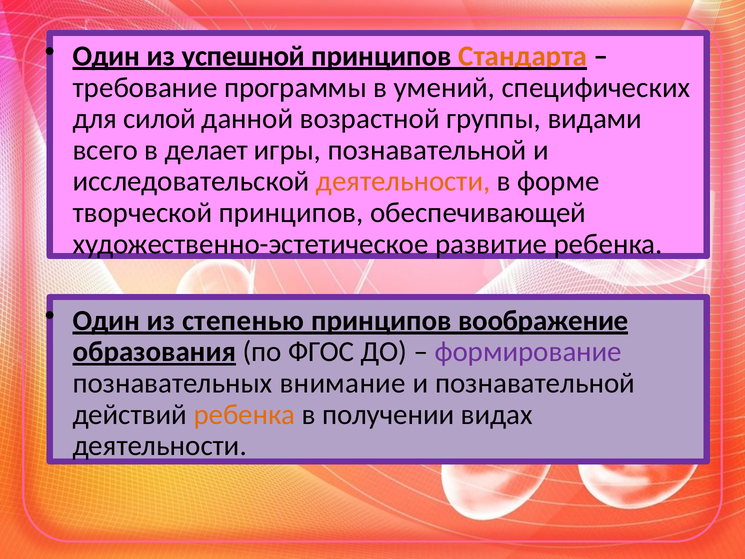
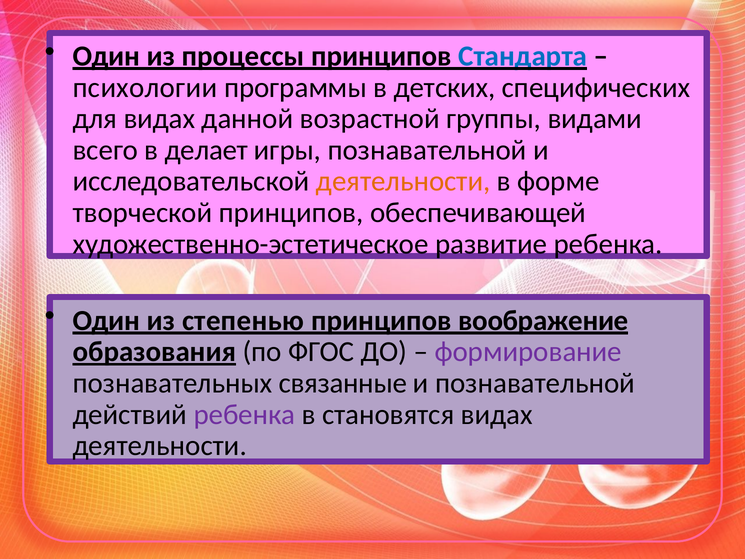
успешной: успешной -> процессы (243, 56)
Стандарта colour: orange -> blue (523, 56)
требование: требование -> психологии (145, 87)
умений: умений -> детских (445, 87)
для силой: силой -> видах (159, 119)
внимание: внимание -> связанные (343, 383)
ребенка colour: orange -> purple (244, 414)
получении: получении -> становятся (388, 414)
